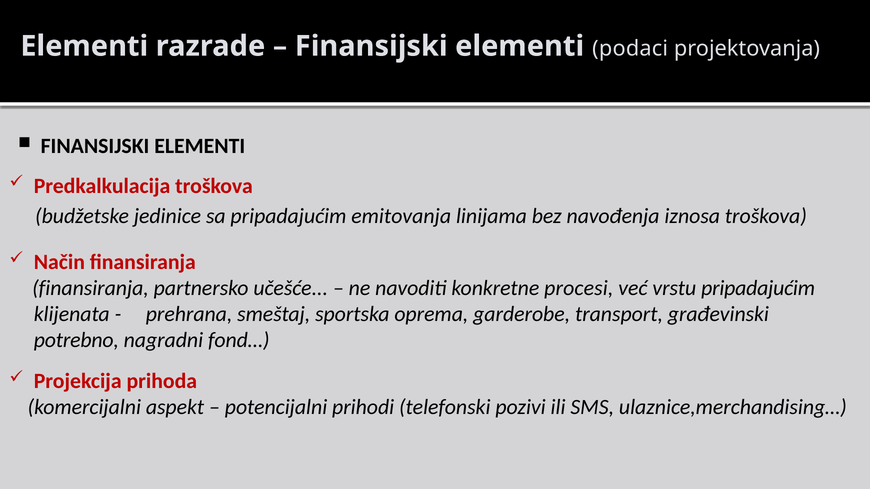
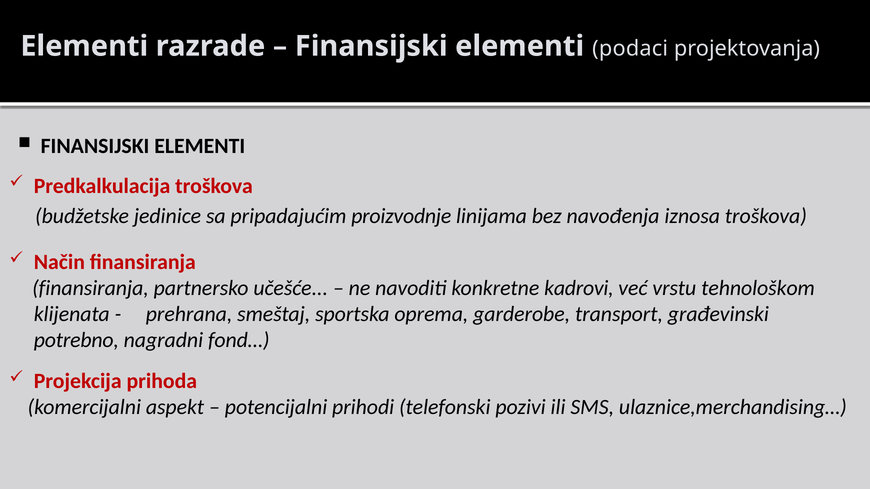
emitovanja: emitovanja -> proizvodnje (401, 216)
procesi: procesi -> kadrovi (579, 288)
vrstu pripadajućim: pripadajućim -> tehnološkom (758, 288)
